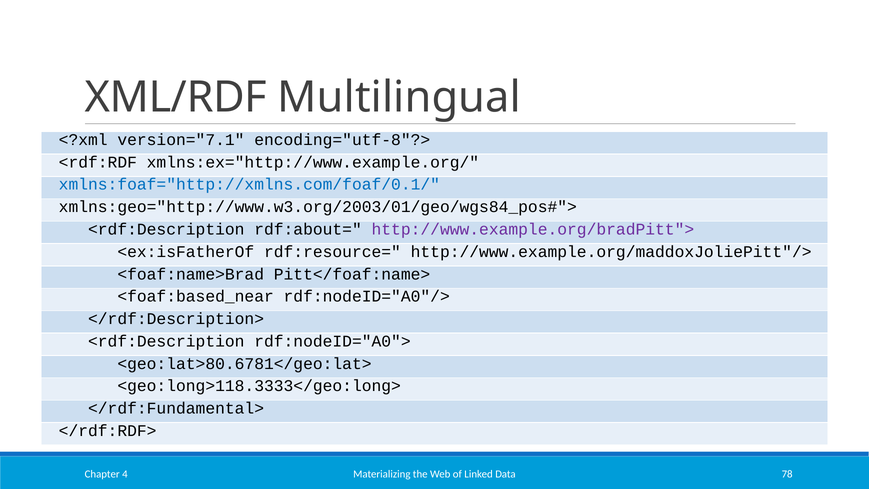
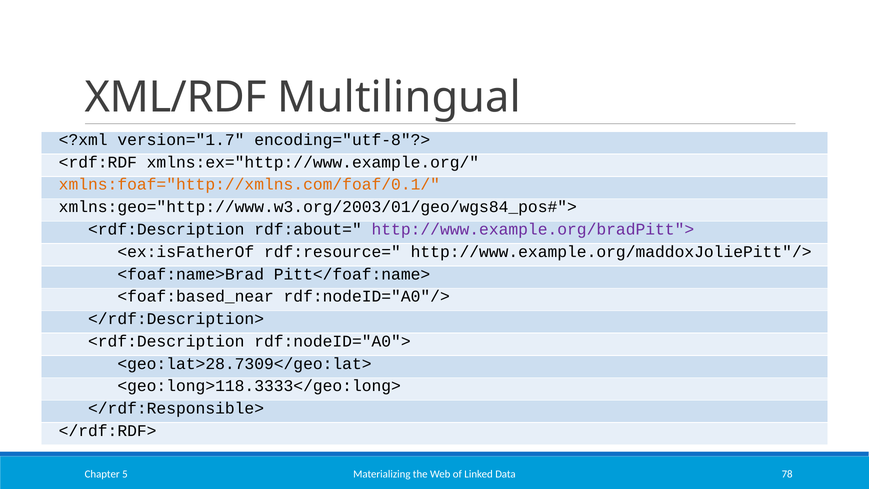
version="7.1: version="7.1 -> version="1.7 (181, 140)
xmlns:foaf="http://xmlns.com/foaf/0.1/ colour: blue -> orange (249, 185)
<geo:lat>80.6781</geo:lat>: <geo:lat>80.6781</geo:lat> -> <geo:lat>28.7309</geo:lat> (244, 364)
</rdf:Fundamental>: </rdf:Fundamental> -> </rdf:Responsible> (176, 408)
4: 4 -> 5 (125, 474)
